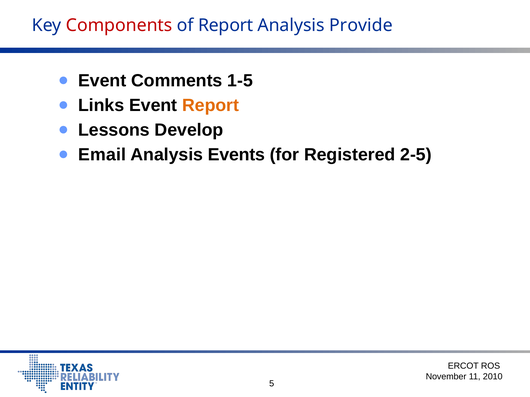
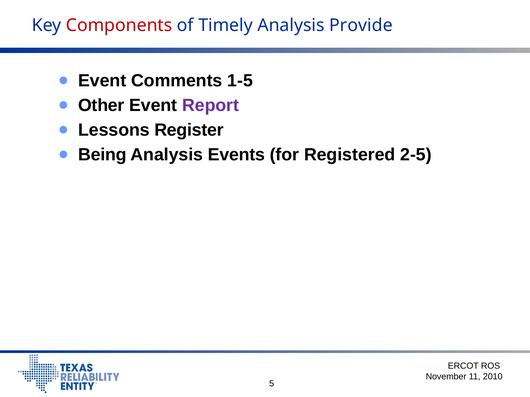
of Report: Report -> Timely (226, 26)
Links: Links -> Other (101, 105)
Report colour: orange -> purple (211, 105)
Develop: Develop -> Register (189, 130)
Email: Email -> Being (102, 155)
